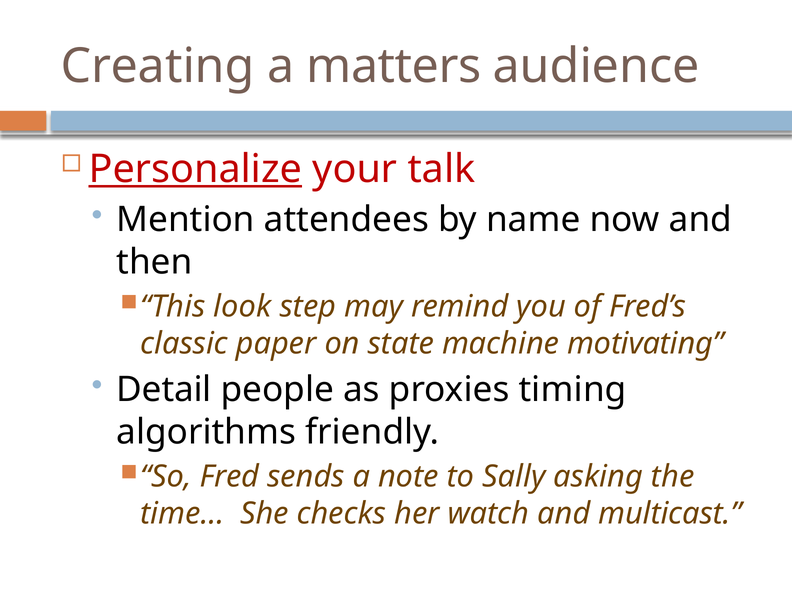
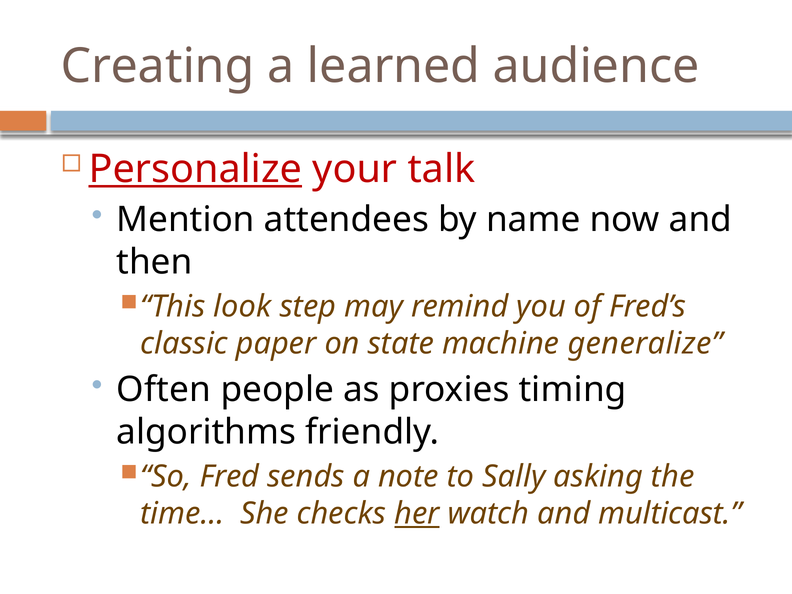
matters: matters -> learned (394, 66)
motivating: motivating -> generalize (645, 344)
Detail: Detail -> Often (164, 390)
her underline: none -> present (417, 514)
